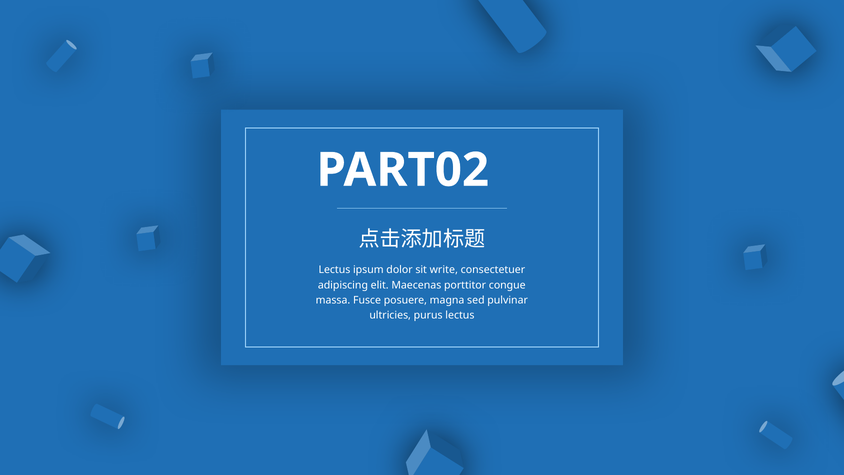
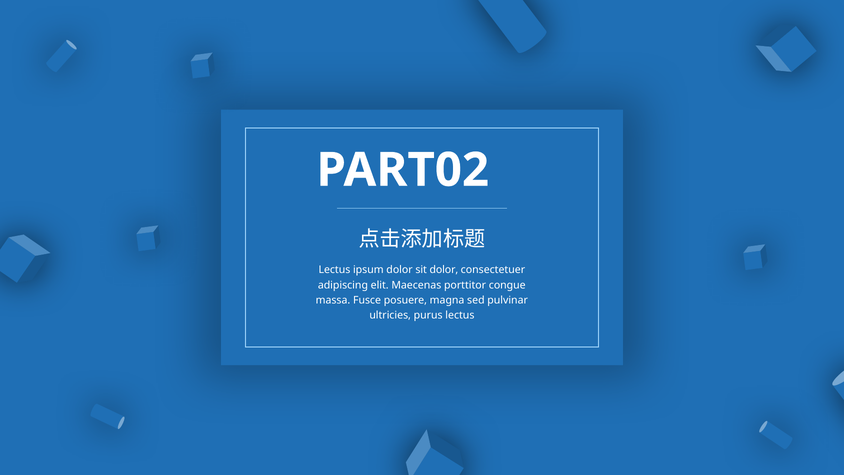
sit write: write -> dolor (444, 270)
